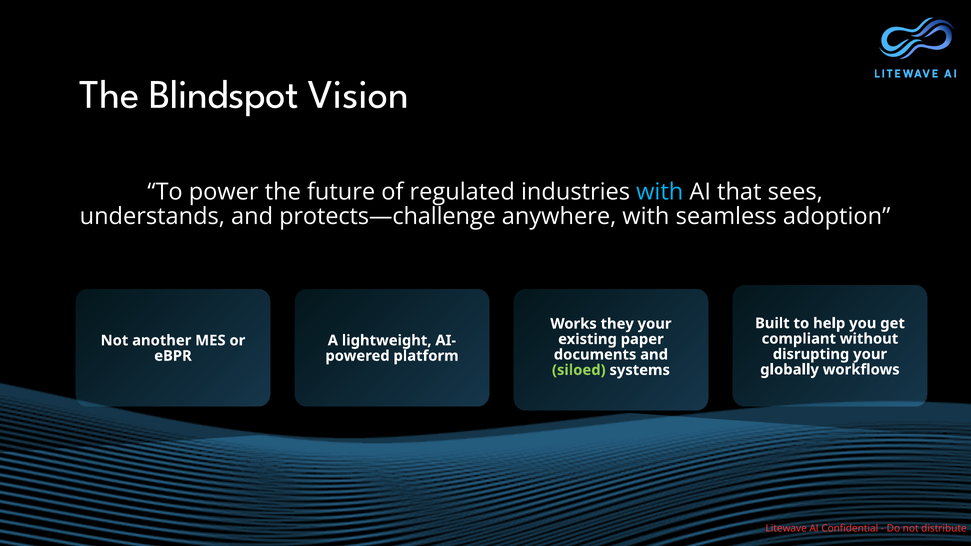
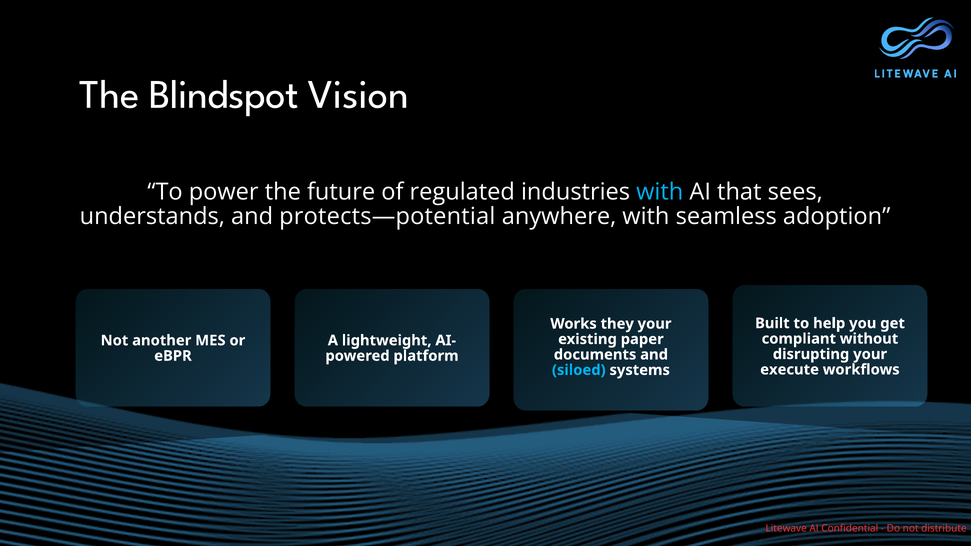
protects—challenge: protects—challenge -> protects—potential (387, 216)
globally: globally -> execute (790, 370)
siloed colour: light green -> light blue (579, 370)
